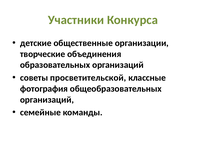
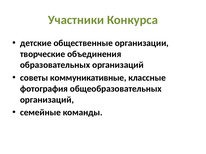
просветительской: просветительской -> коммуникативные (88, 78)
